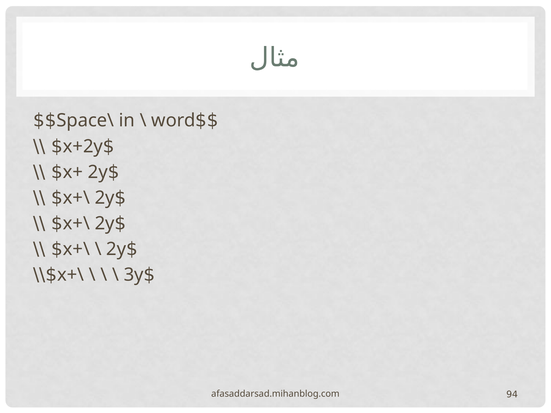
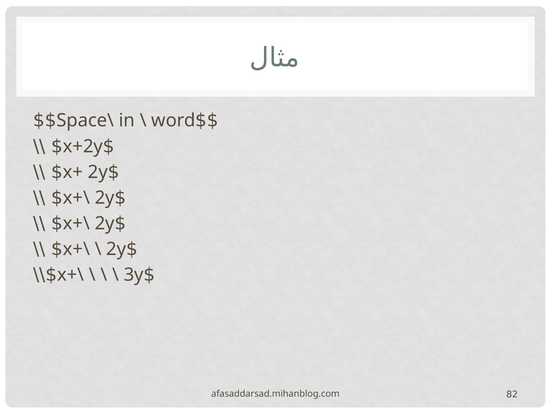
94: 94 -> 82 (512, 395)
